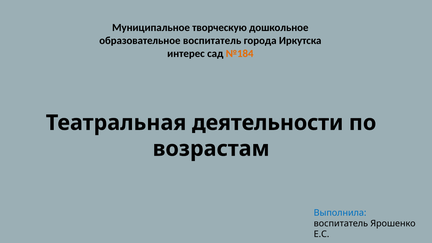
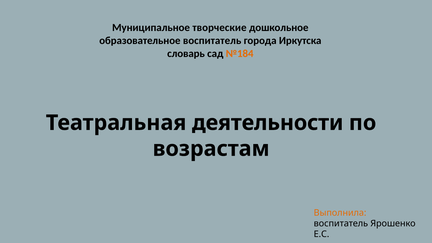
творческую: творческую -> творческие (219, 28)
интерес: интерес -> словарь (186, 53)
Выполнила colour: blue -> orange (340, 213)
